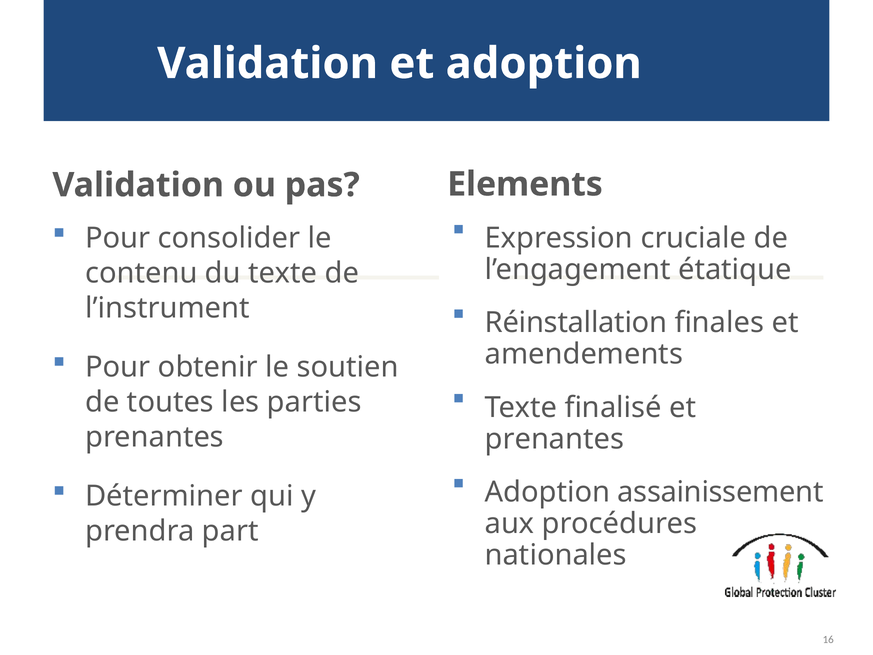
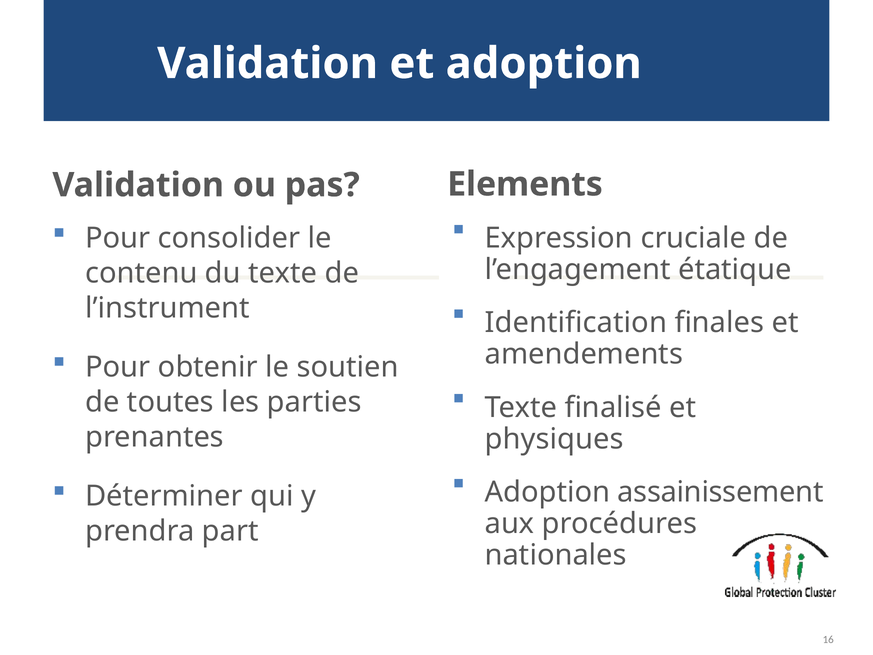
Réinstallation: Réinstallation -> Identification (576, 323)
prenantes: prenantes -> physiques (554, 439)
